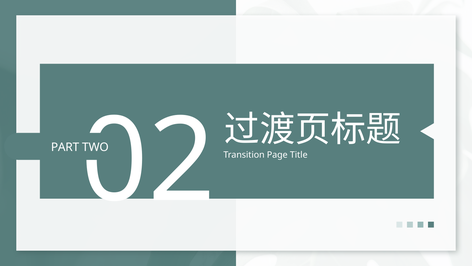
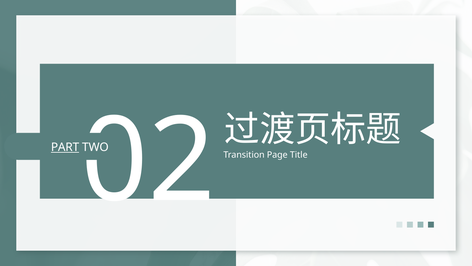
PART underline: none -> present (65, 147)
